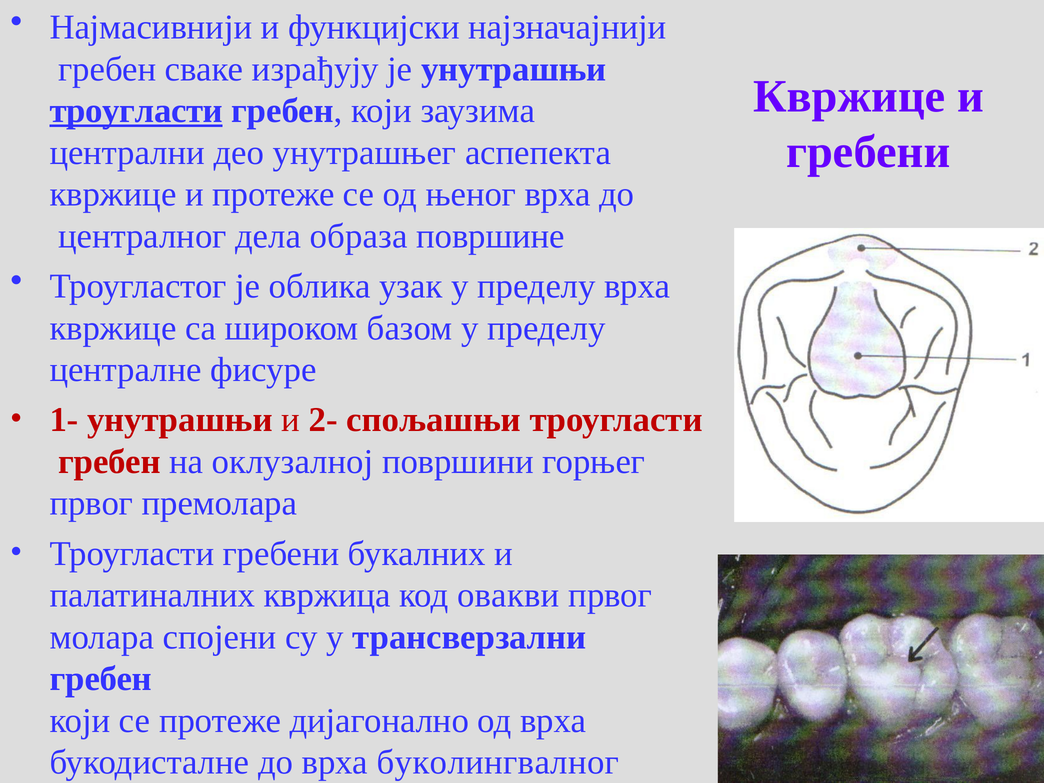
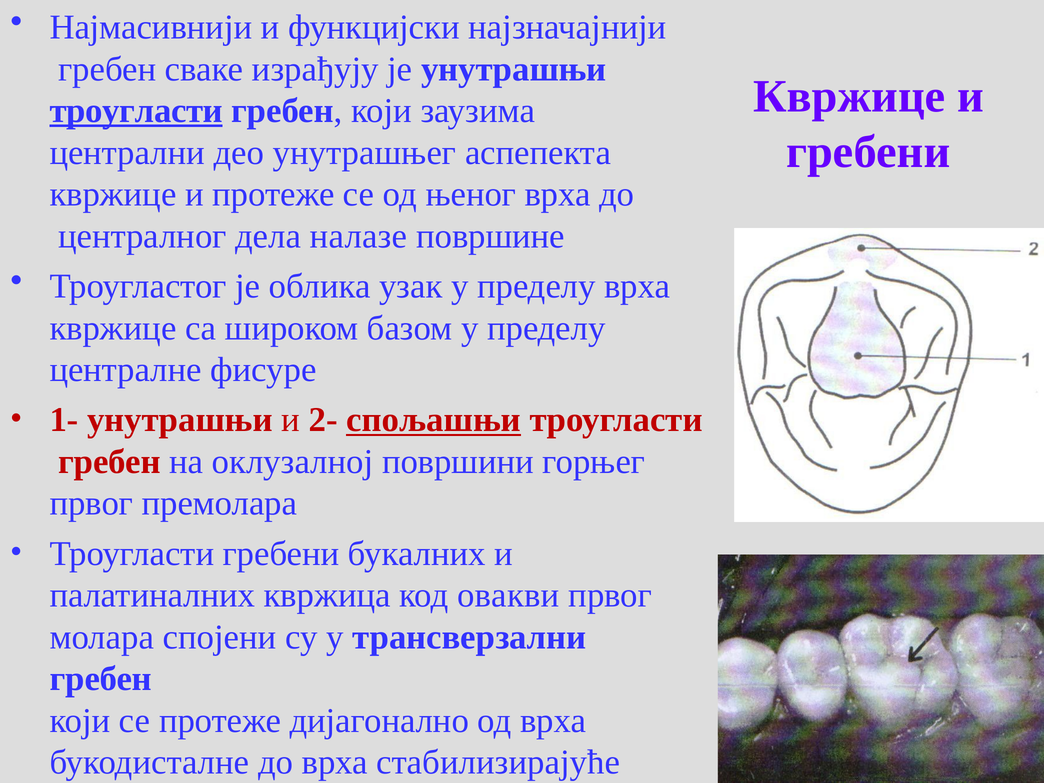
образа: образа -> налазе (359, 236)
спољашњи underline: none -> present (433, 420)
буколингвалног: буколингвалног -> стабилизирајуће (498, 762)
